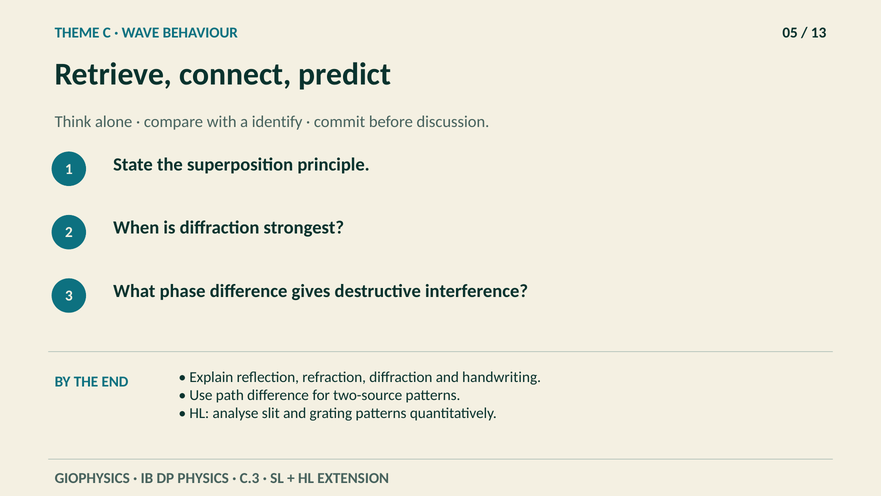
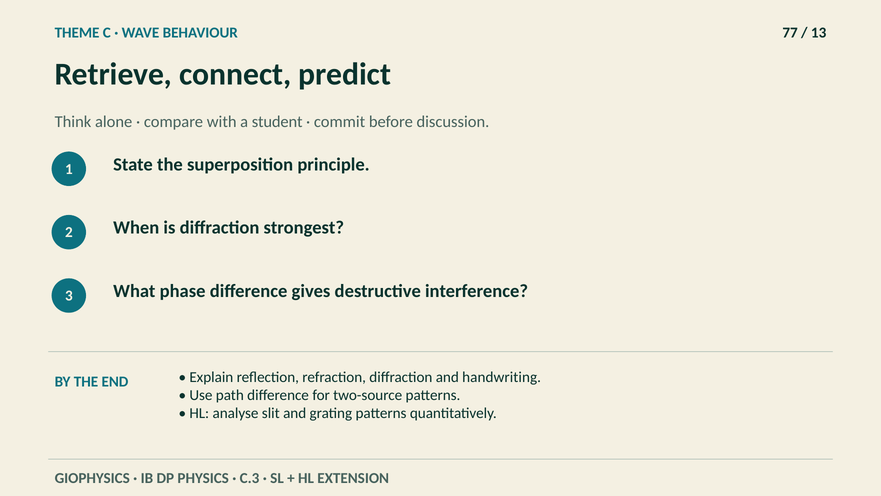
05: 05 -> 77 (790, 33)
identify: identify -> student (277, 122)
